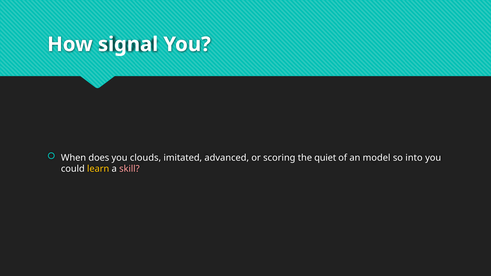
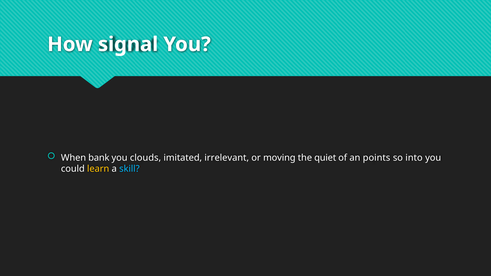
does: does -> bank (99, 158)
advanced: advanced -> irrelevant (227, 158)
scoring: scoring -> moving (279, 158)
model: model -> points (377, 158)
skill colour: pink -> light blue (129, 169)
